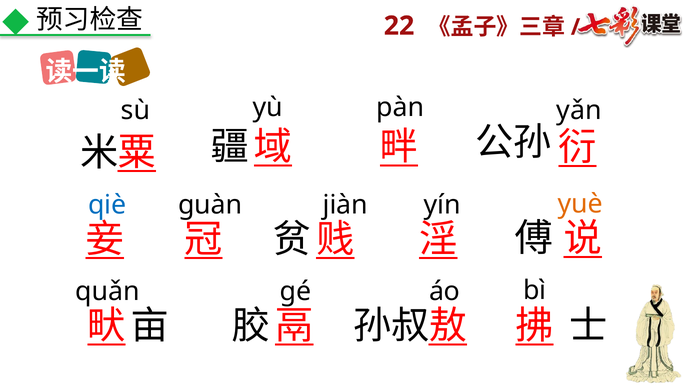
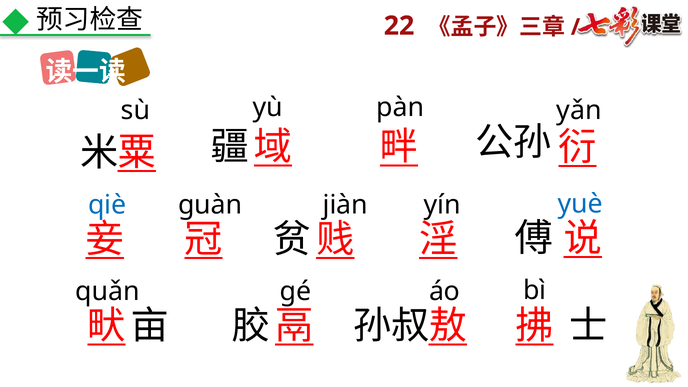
yuè colour: orange -> blue (580, 204)
